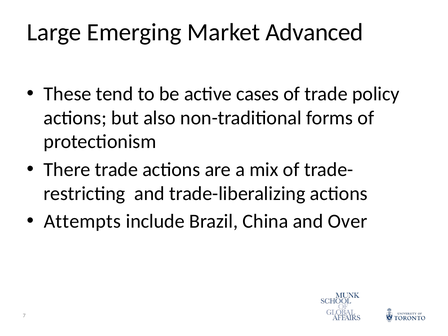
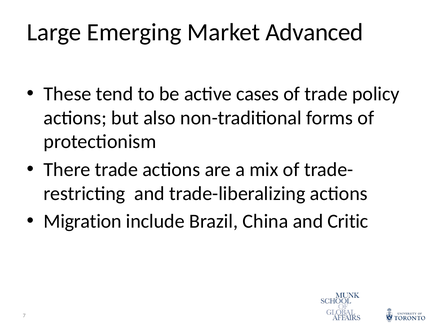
Attempts: Attempts -> Migration (83, 221)
Over: Over -> Critic (348, 221)
